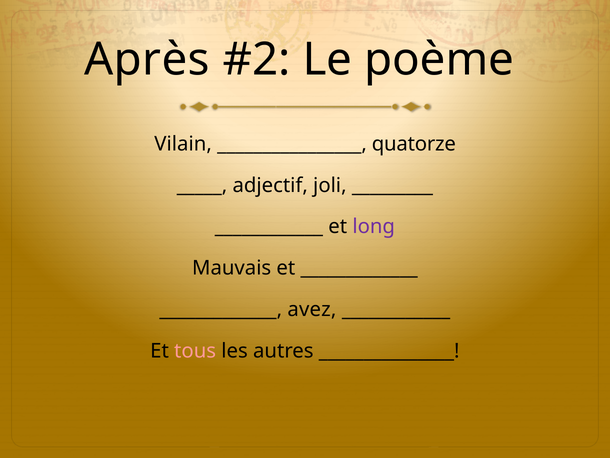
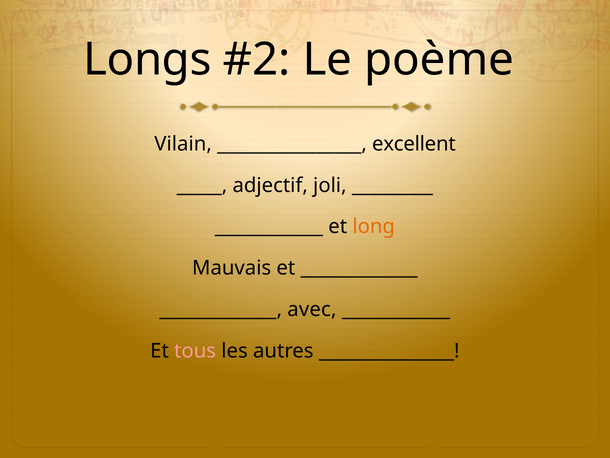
Après: Après -> Longs (147, 60)
quatorze: quatorze -> excellent (414, 144)
long colour: purple -> orange (374, 226)
avez: avez -> avec (312, 309)
